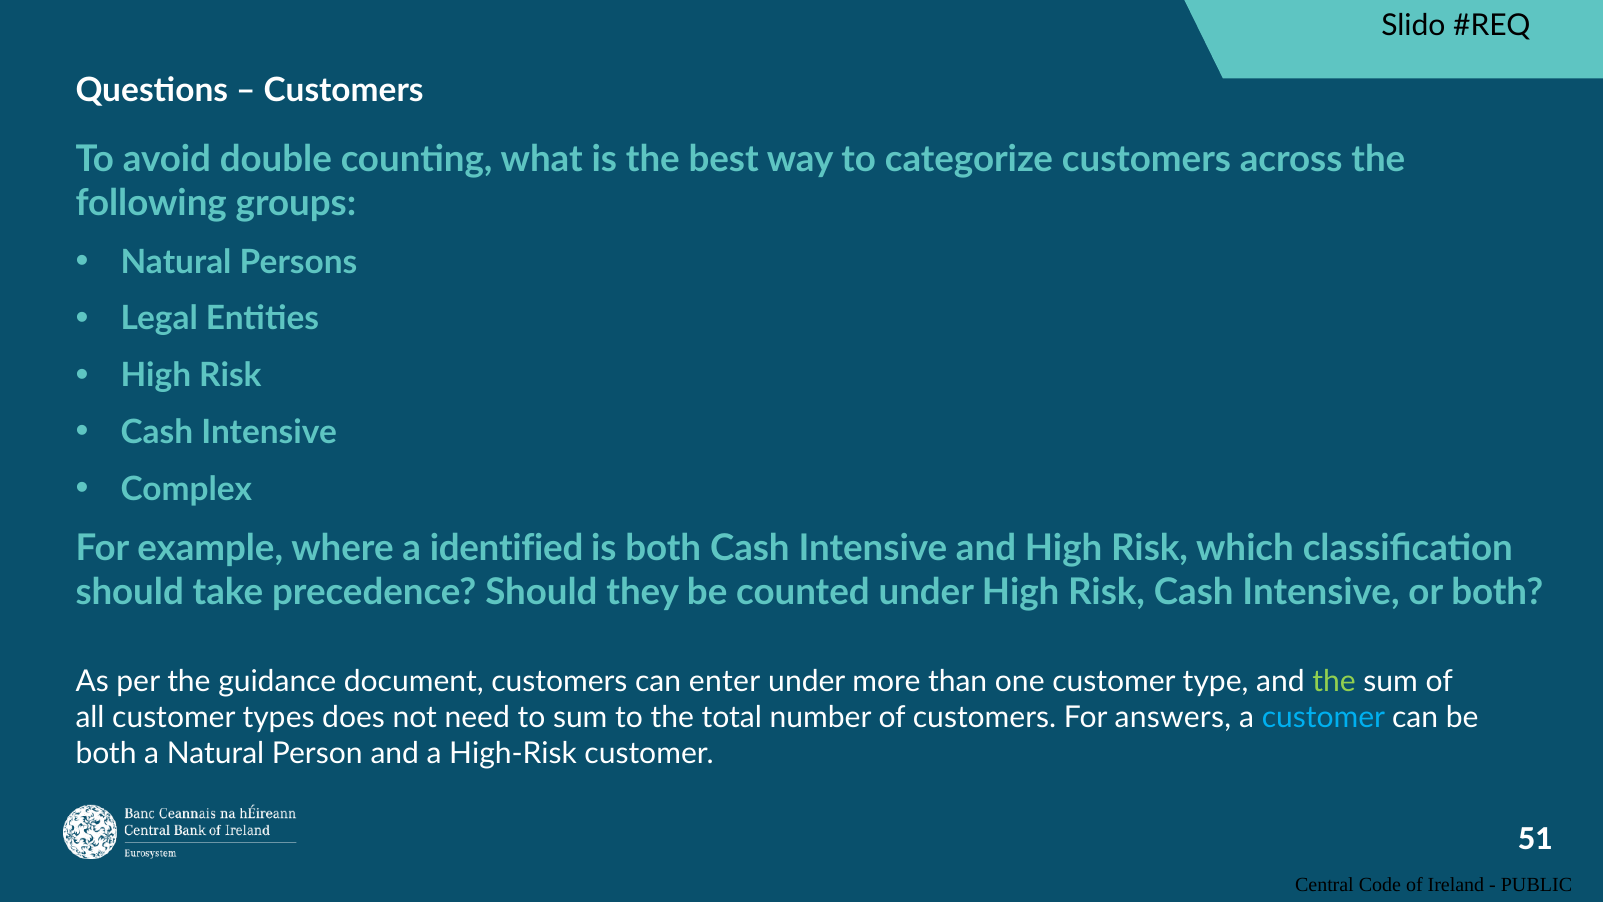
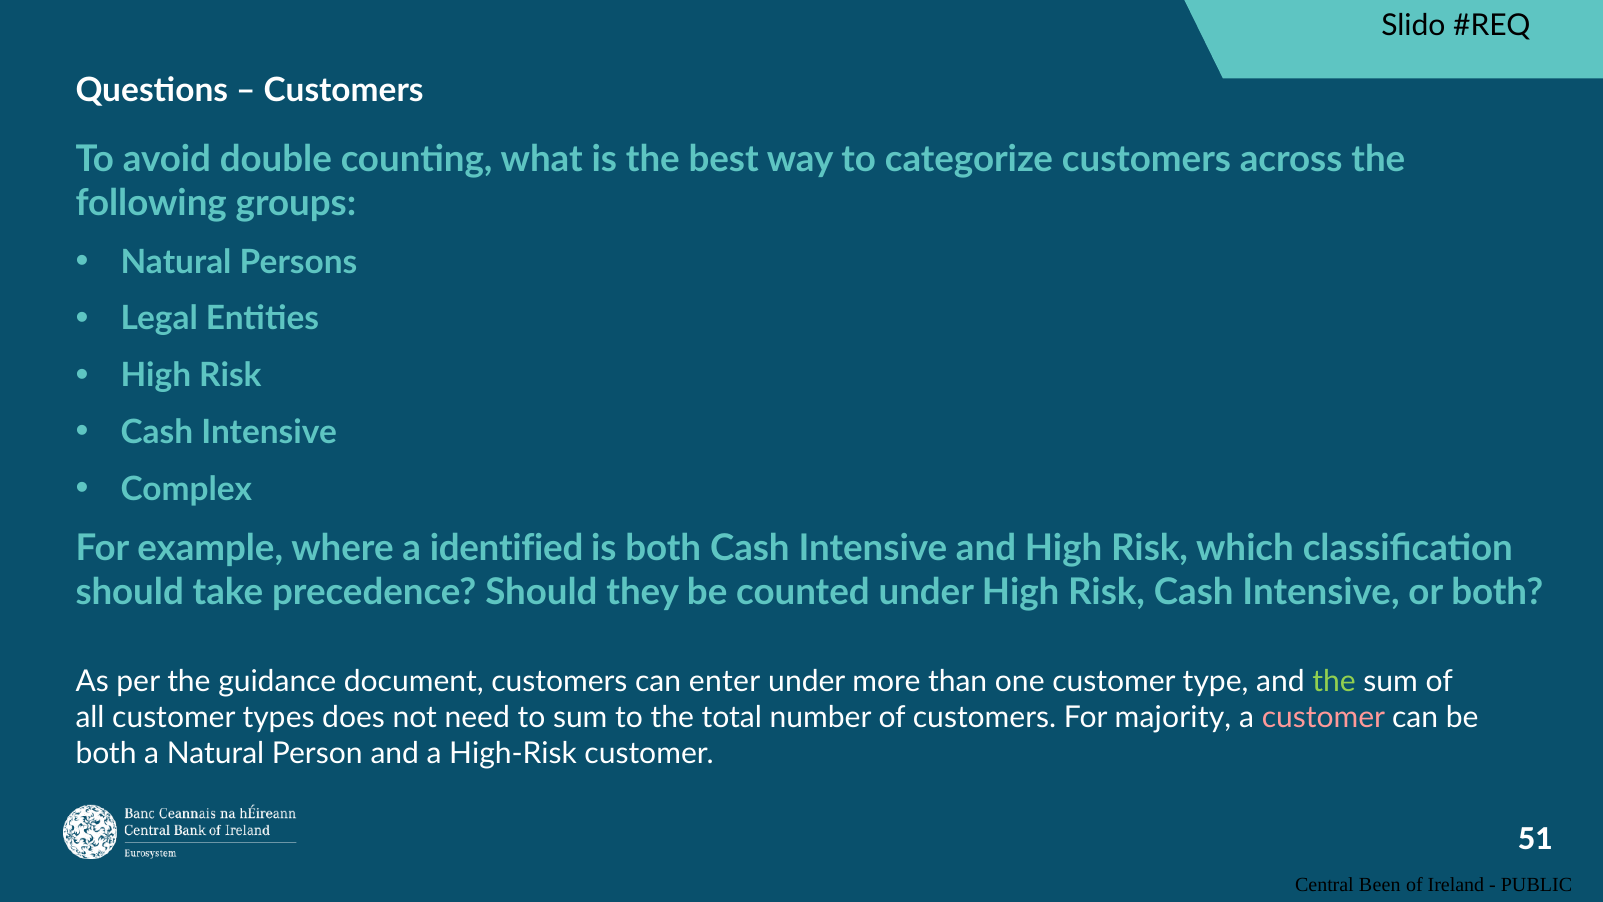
answers: answers -> majority (1173, 717)
customer colour: light blue -> pink (1323, 717)
Code: Code -> Been (1380, 885)
